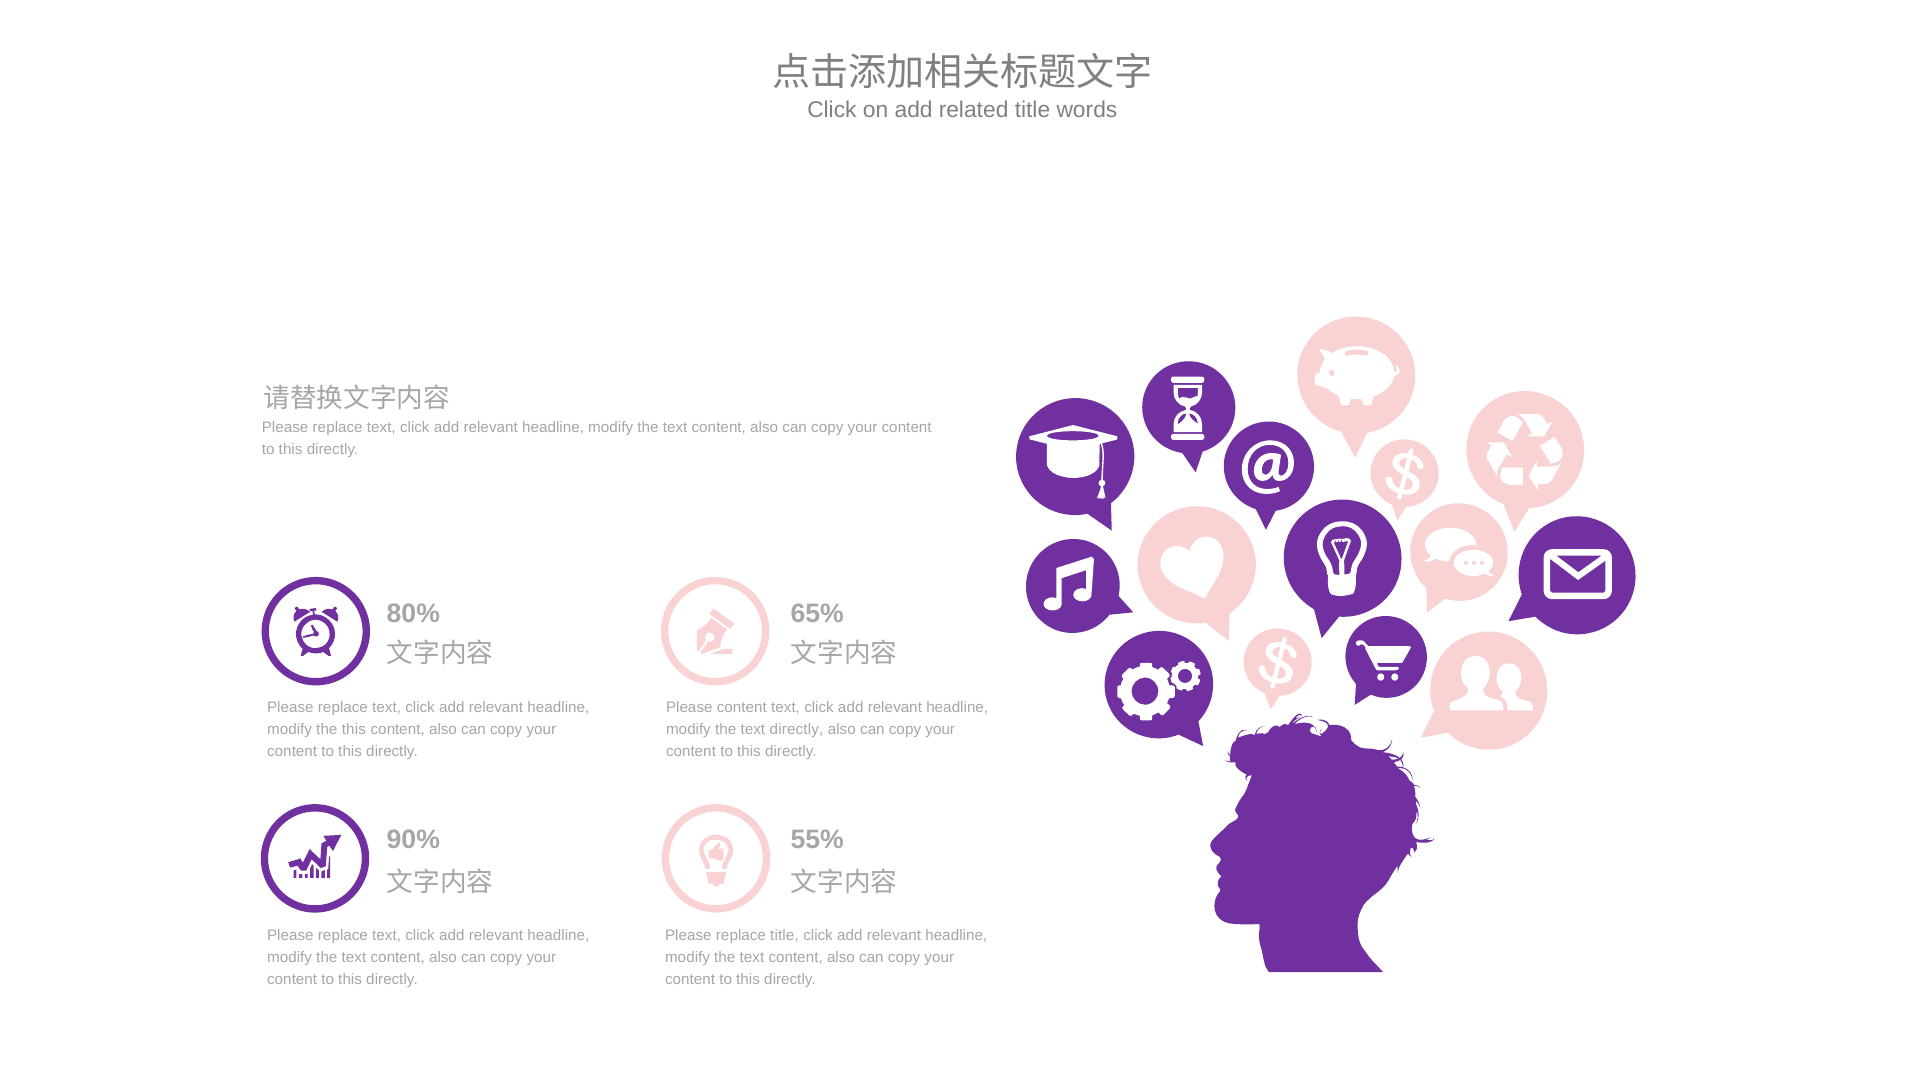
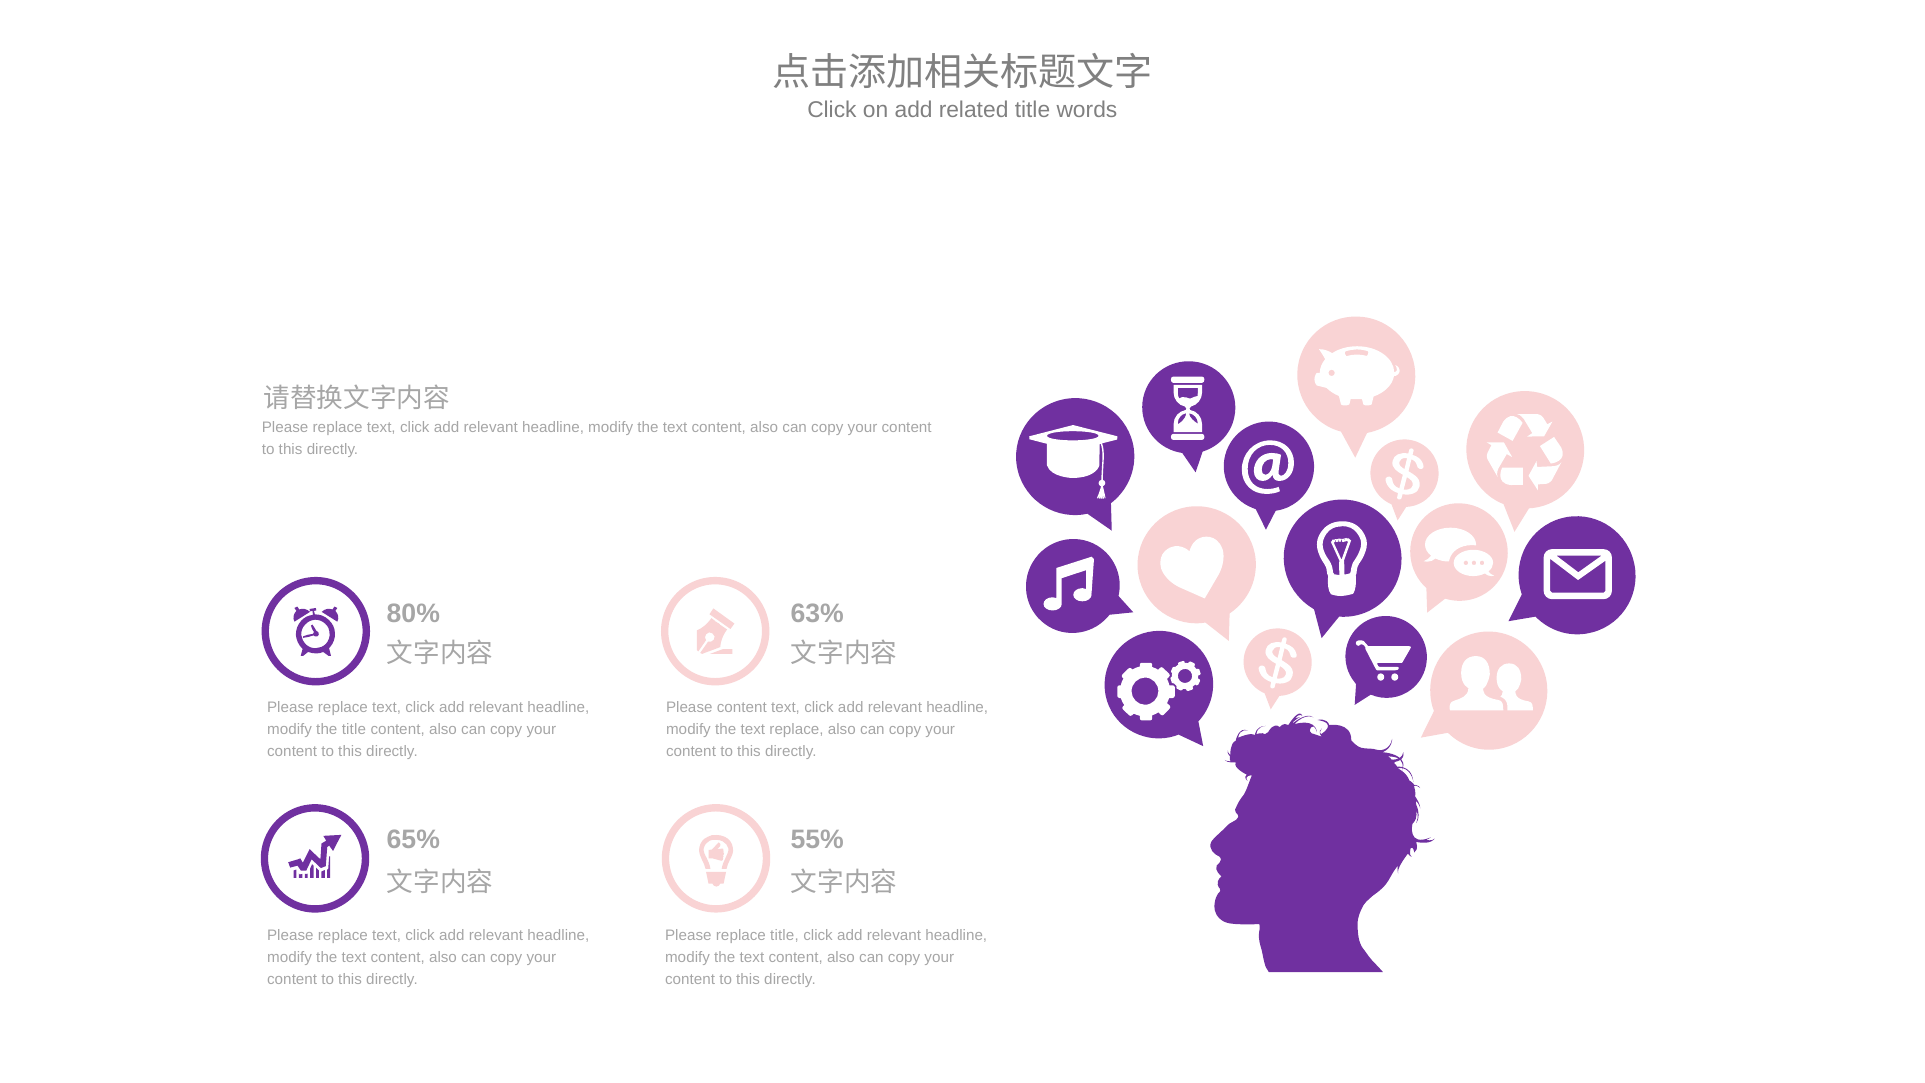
65%: 65% -> 63% (817, 614)
the this: this -> title (354, 729)
text directly: directly -> replace (797, 729)
90%: 90% -> 65% (413, 840)
